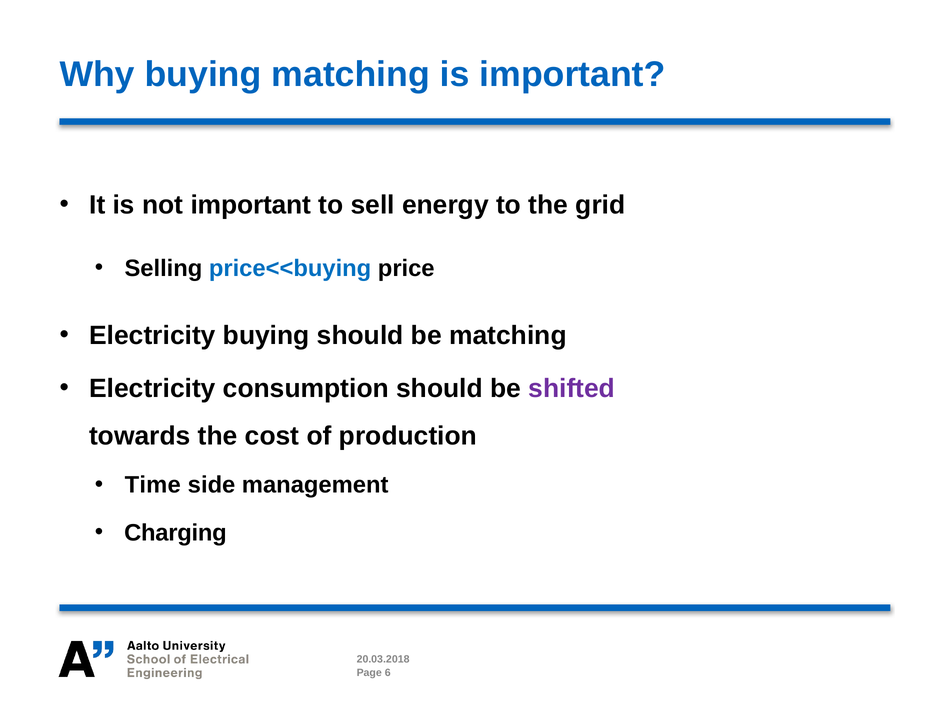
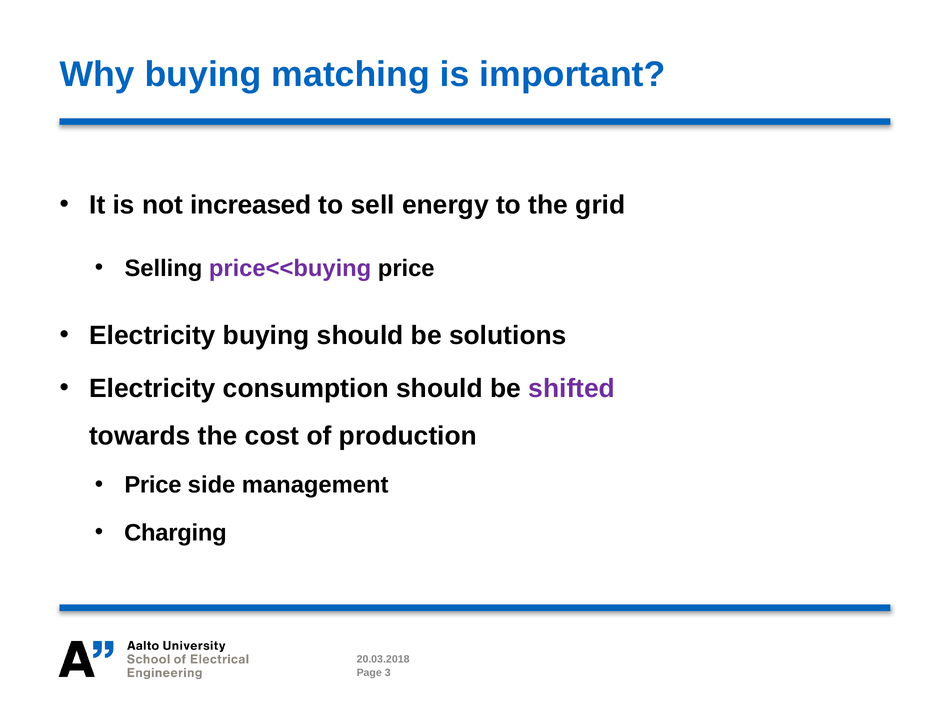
not important: important -> increased (251, 205)
price<<buying colour: blue -> purple (290, 268)
be matching: matching -> solutions (508, 336)
Time: Time -> Price (153, 485)
6: 6 -> 3 (388, 673)
